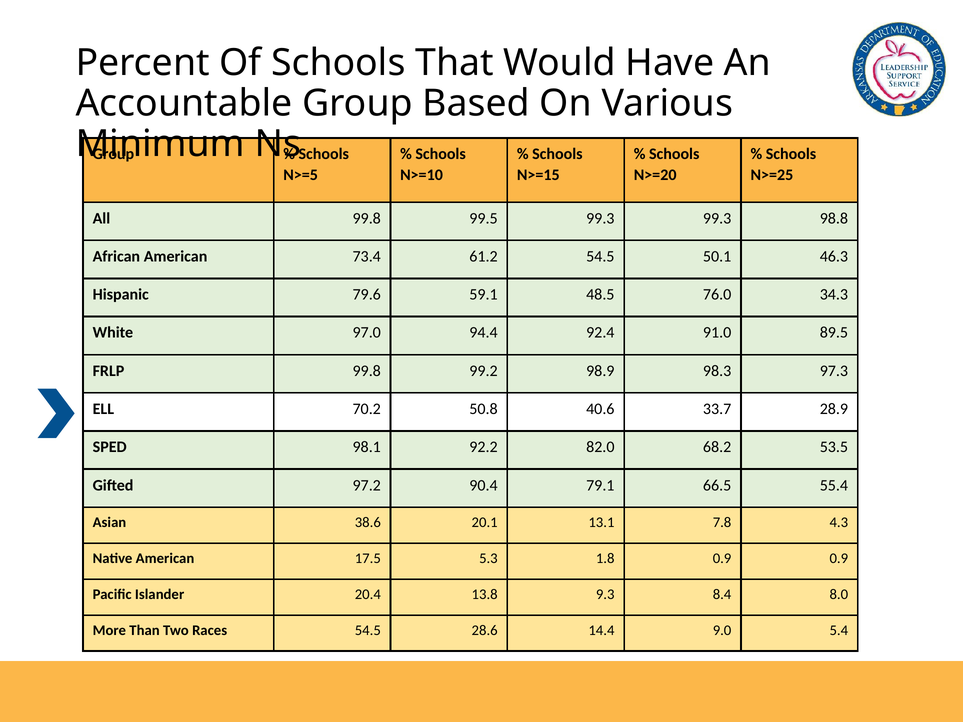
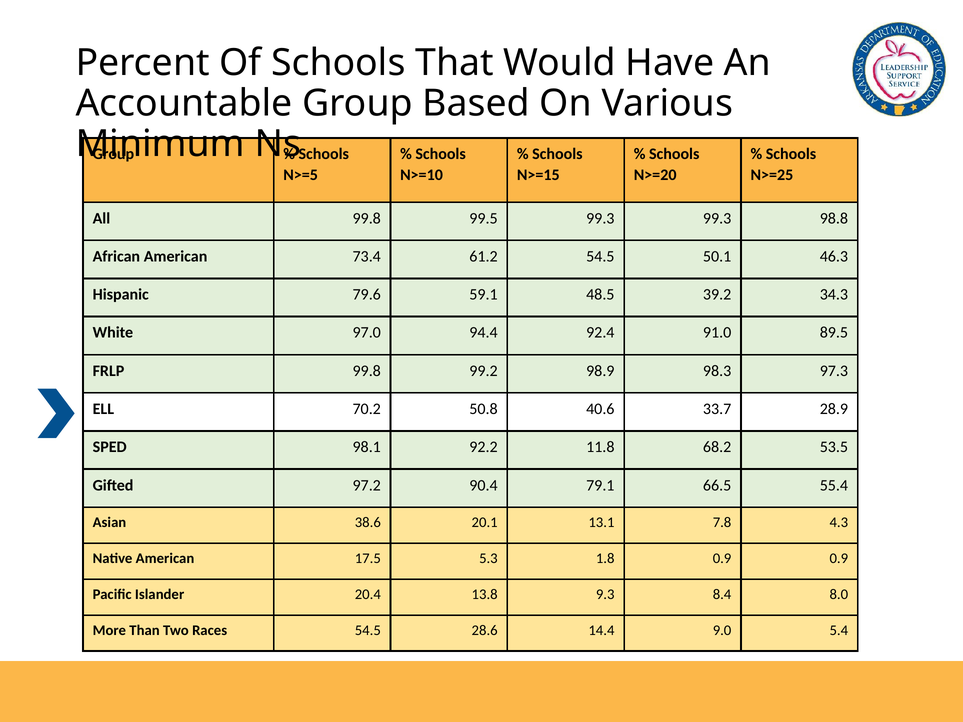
76.0: 76.0 -> 39.2 (717, 295)
82.0: 82.0 -> 11.8 (600, 447)
